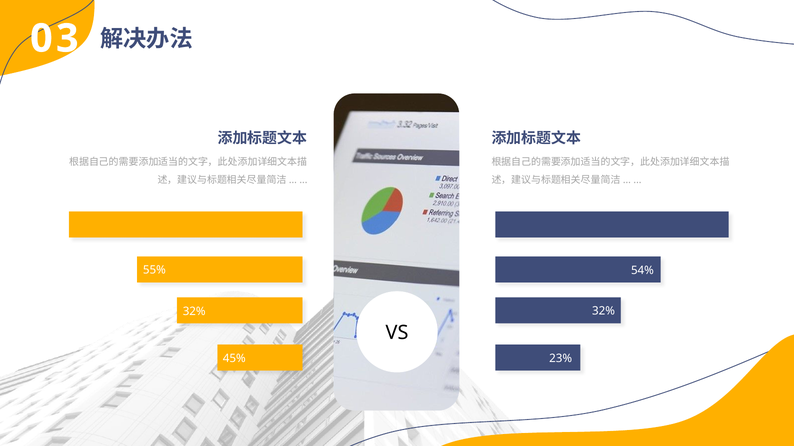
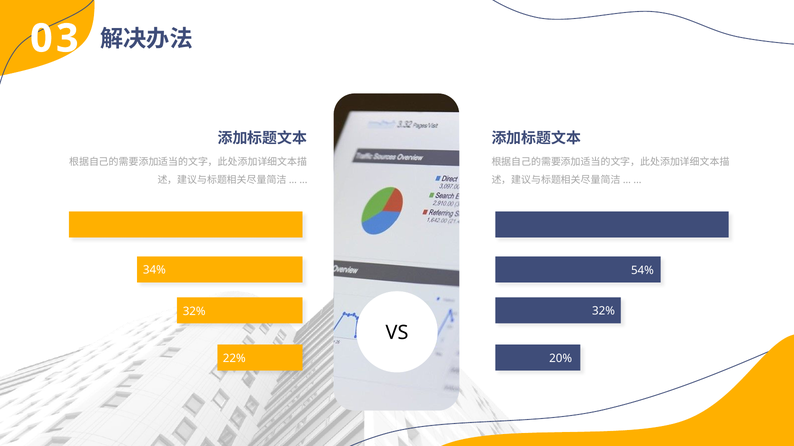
55%: 55% -> 34% (154, 271)
45%: 45% -> 22% (234, 359)
23%: 23% -> 20% (561, 359)
